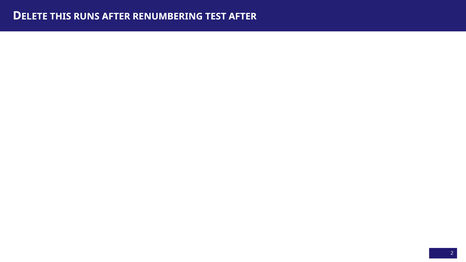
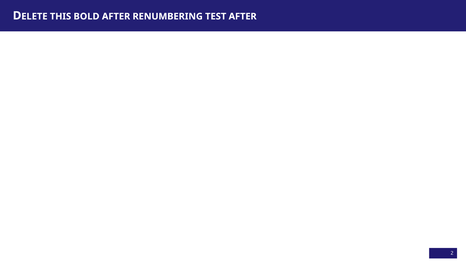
RUNS: RUNS -> BOLD (87, 16)
